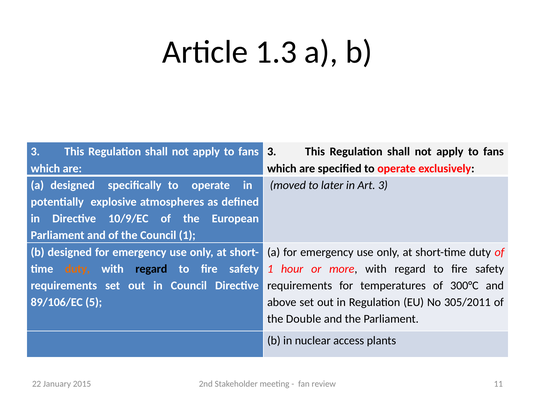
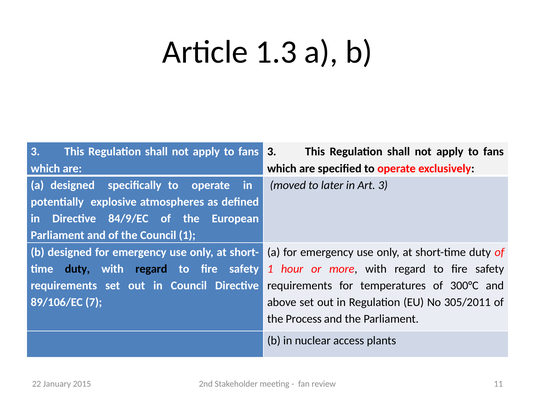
10/9/EC: 10/9/EC -> 84/9/EC (128, 218)
duty colour: orange -> black (77, 268)
5: 5 -> 7 (94, 302)
Double: Double -> Process (304, 318)
